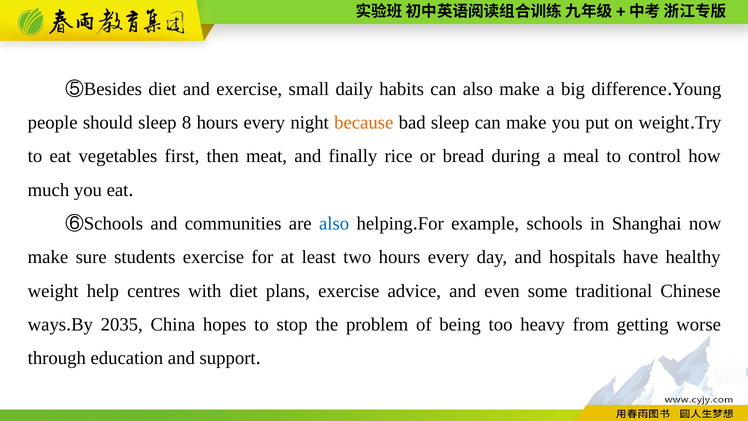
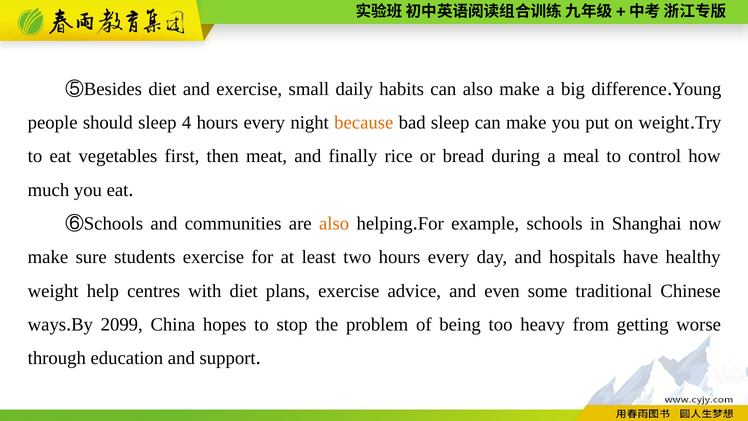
8: 8 -> 4 (187, 122)
also colour: blue -> orange (334, 223)
2035: 2035 -> 2099 (122, 324)
